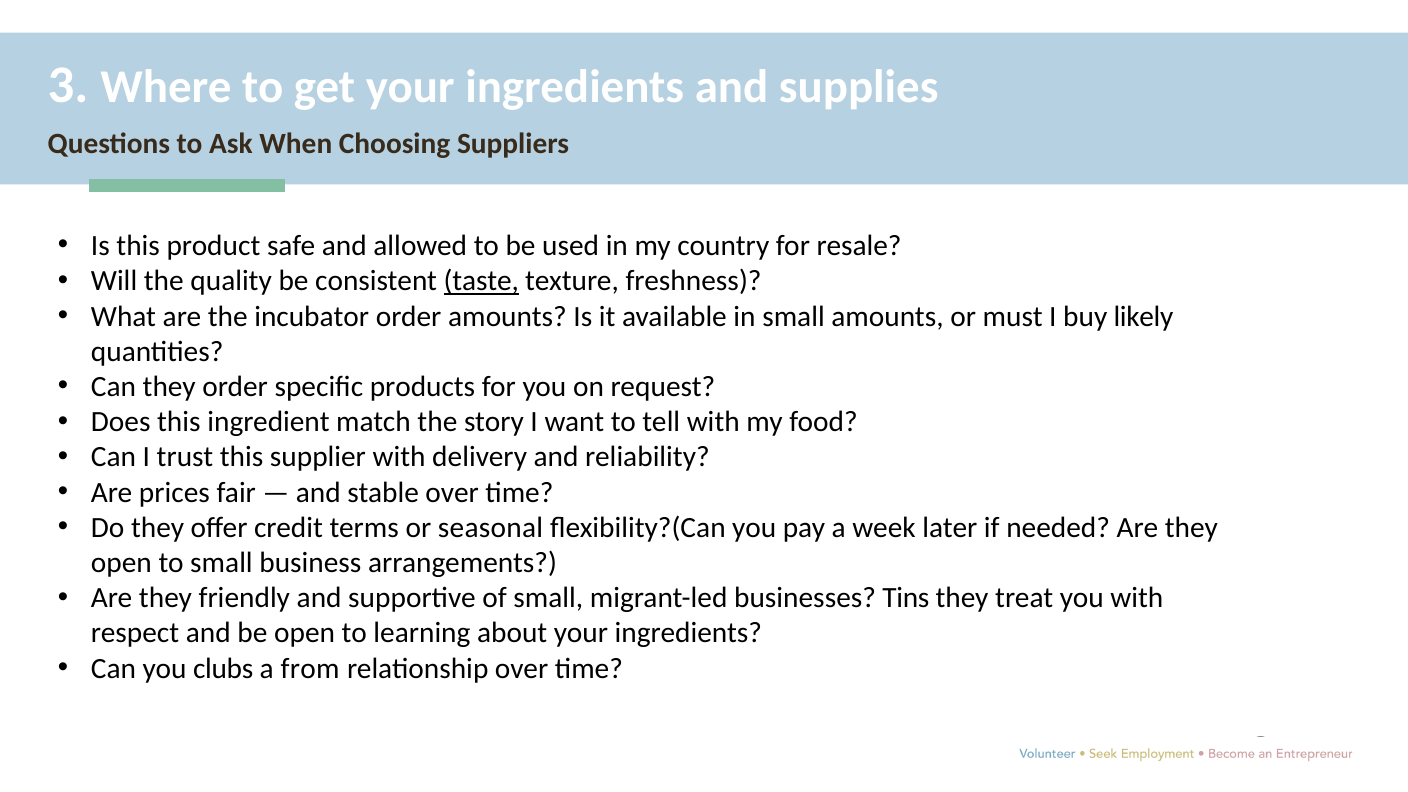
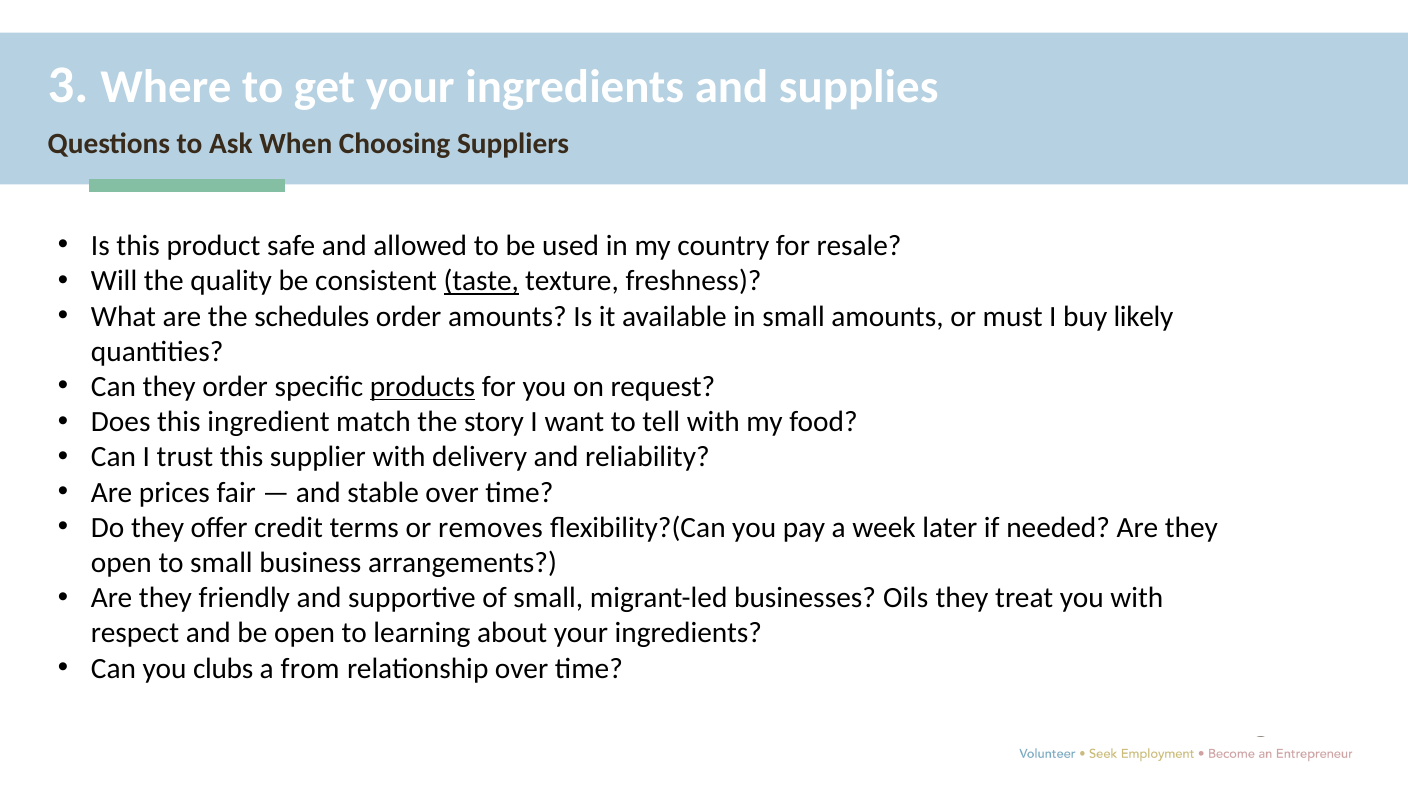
incubator: incubator -> schedules (312, 316)
products underline: none -> present (423, 387)
seasonal: seasonal -> removes (490, 528)
Tins: Tins -> Oils (906, 598)
